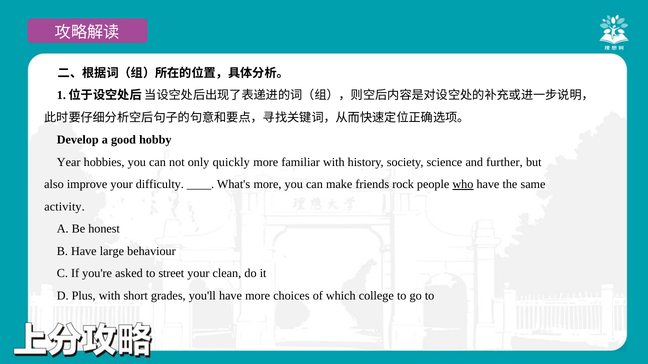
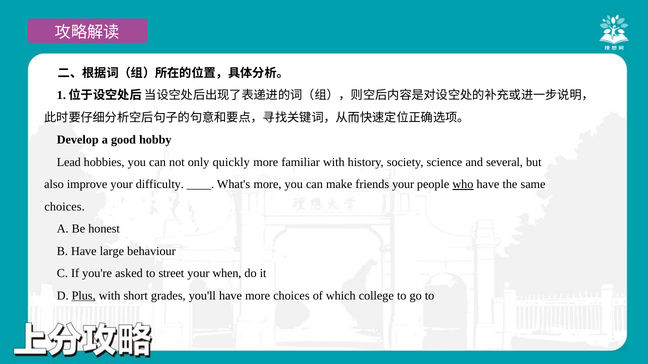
Year: Year -> Lead (69, 162)
further: further -> several (505, 162)
friends rock: rock -> your (403, 185)
activity: activity -> choices (65, 207)
clean: clean -> when (227, 274)
Plus underline: none -> present (84, 296)
